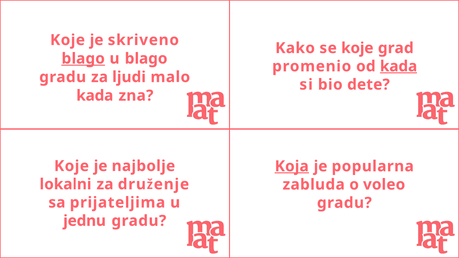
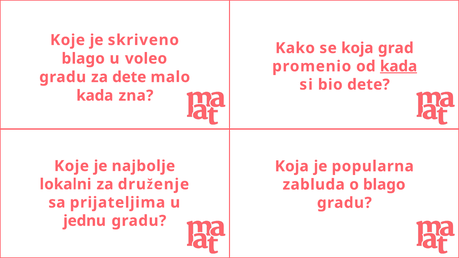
se koje: koje -> koja (357, 48)
blago underline: present -> none (83, 59)
u blago: blago -> voleo (146, 59)
za ljudi: ljudi -> dete (129, 77)
Koja underline: present -> none (292, 166)
o voleo: voleo -> blago (384, 185)
